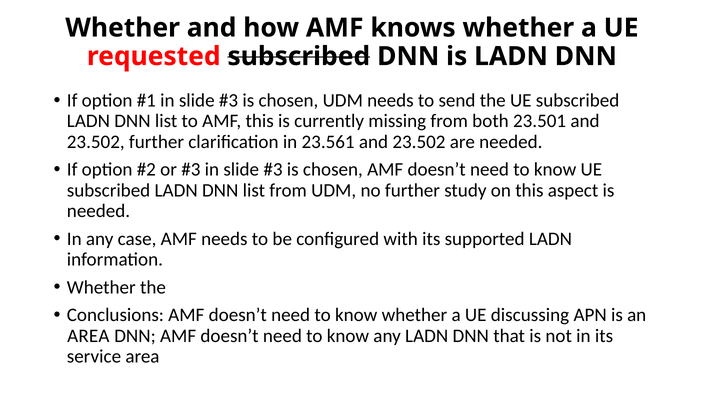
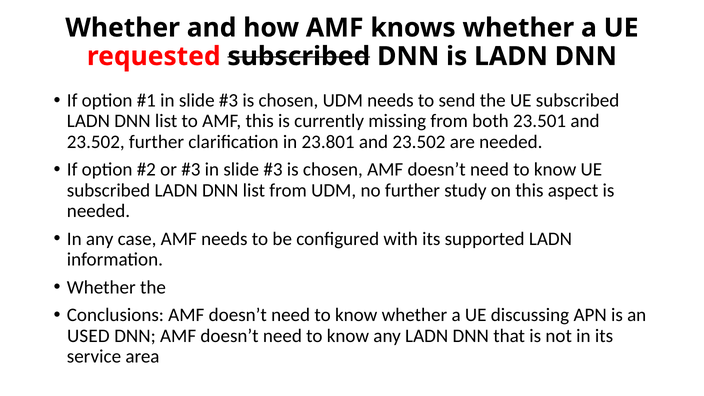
23.561: 23.561 -> 23.801 (328, 142)
AREA: AREA -> USED (88, 336)
